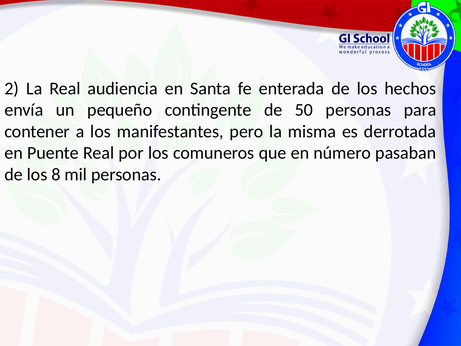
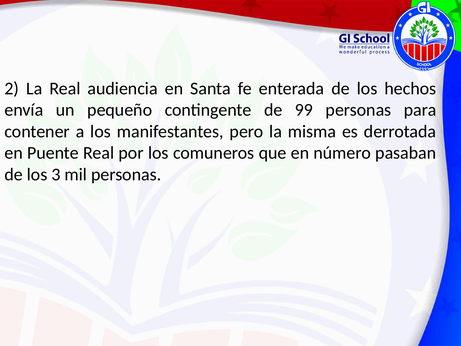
50: 50 -> 99 (304, 110)
8: 8 -> 3 (56, 174)
